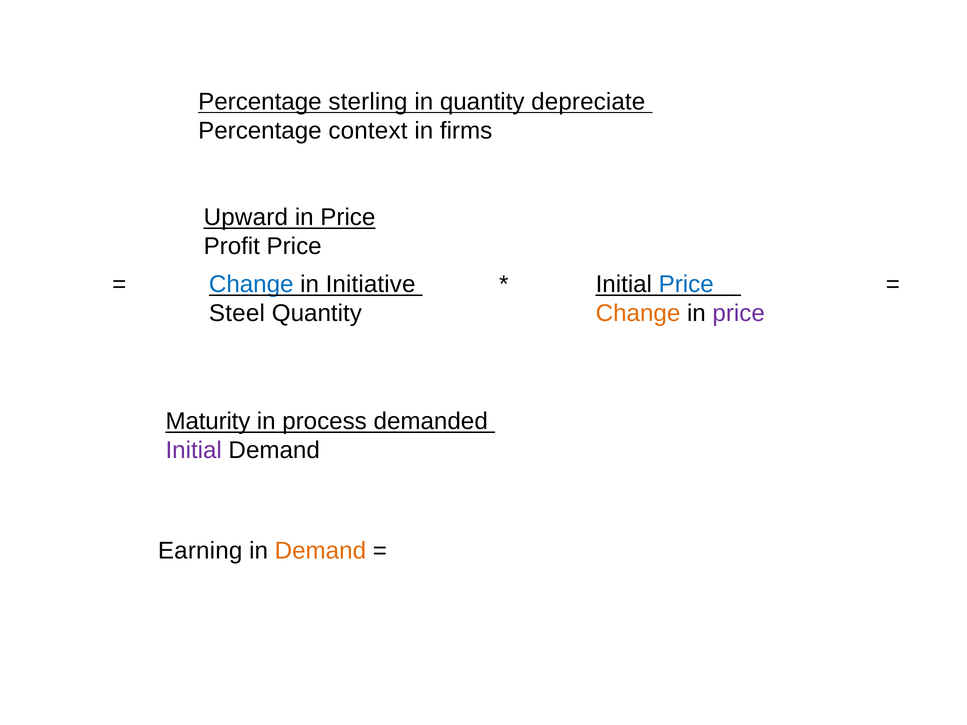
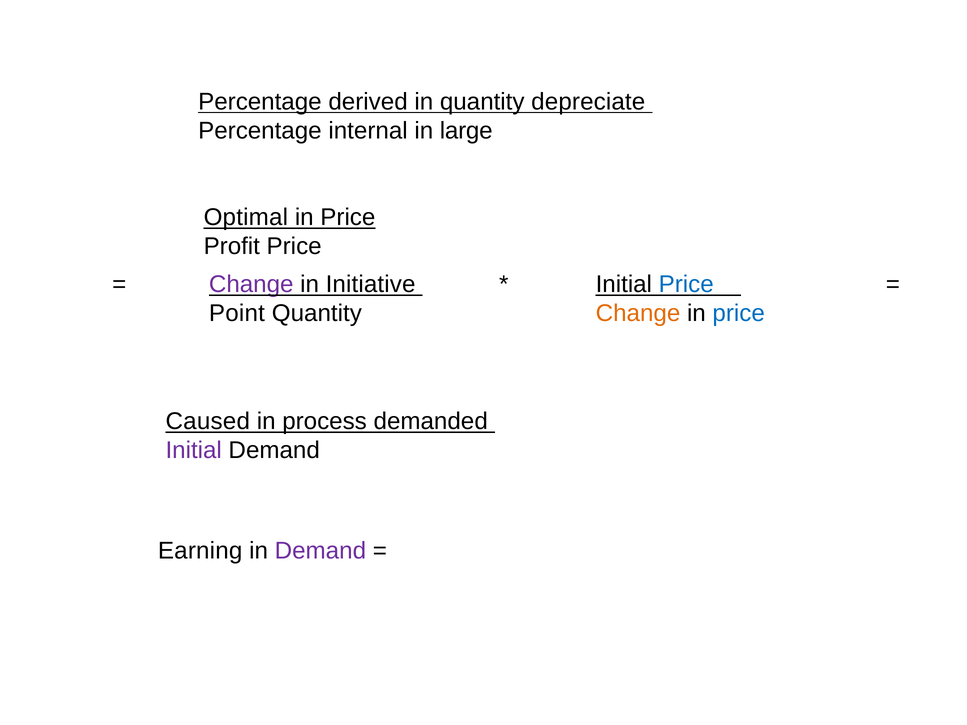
sterling: sterling -> derived (368, 102)
context: context -> internal (368, 131)
firms: firms -> large (466, 131)
Upward: Upward -> Optimal (246, 218)
Change colour: blue -> purple (251, 285)
Steel: Steel -> Point (237, 314)
price colour: purple -> blue (739, 314)
Maturity: Maturity -> Caused (208, 422)
Demand colour: orange -> purple (320, 551)
